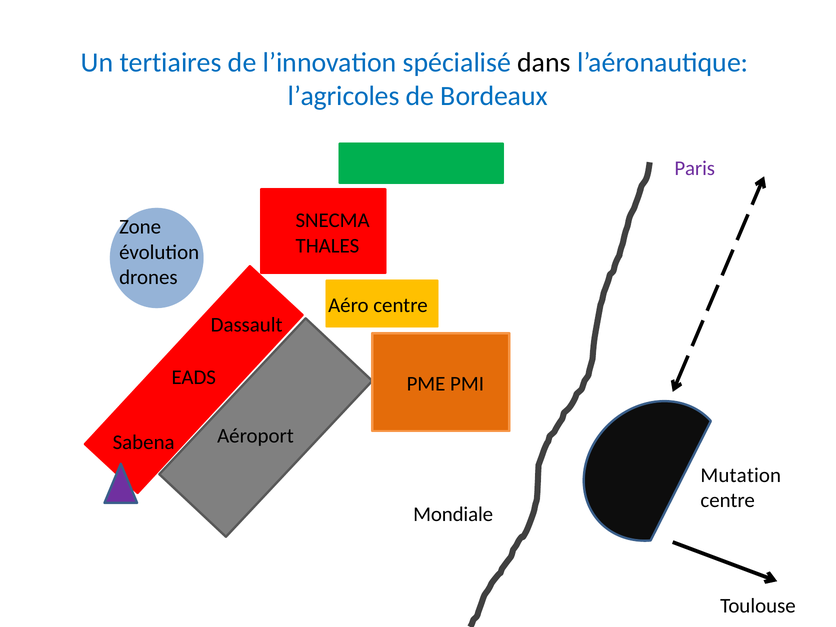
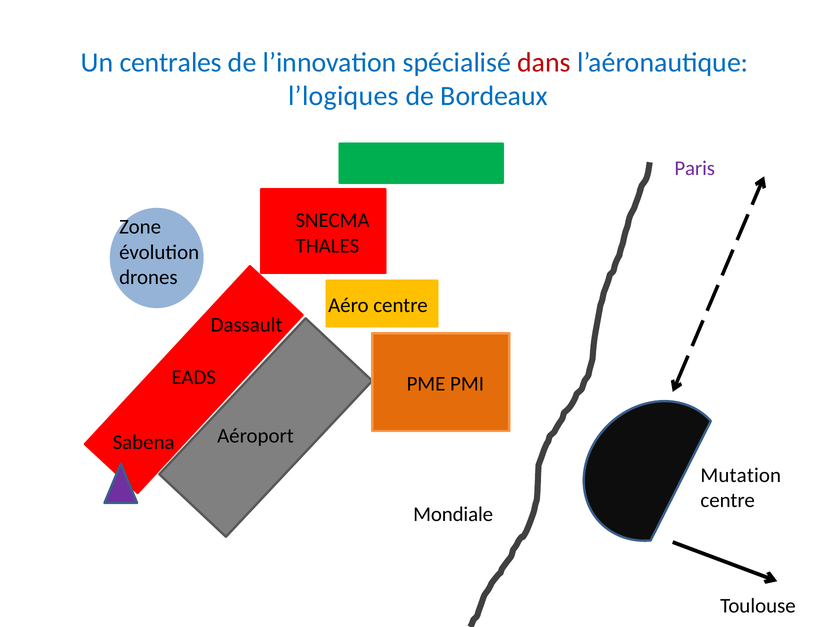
tertiaires: tertiaires -> centrales (171, 63)
dans colour: black -> red (544, 63)
l’agricoles: l’agricoles -> l’logiques (343, 96)
